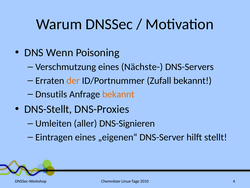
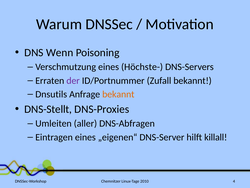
Nächste-: Nächste- -> Höchste- (142, 67)
der colour: orange -> purple (73, 80)
DNS-Signieren: DNS-Signieren -> DNS-Abfragen (127, 123)
stellt: stellt -> killall (216, 137)
